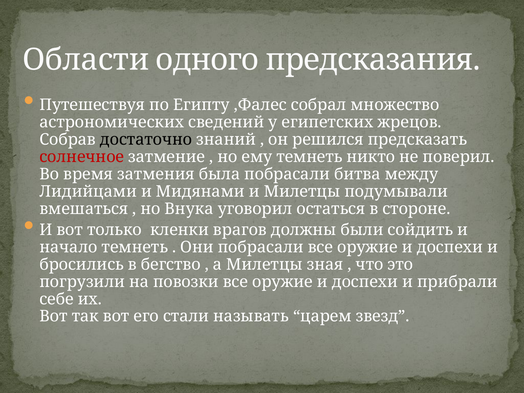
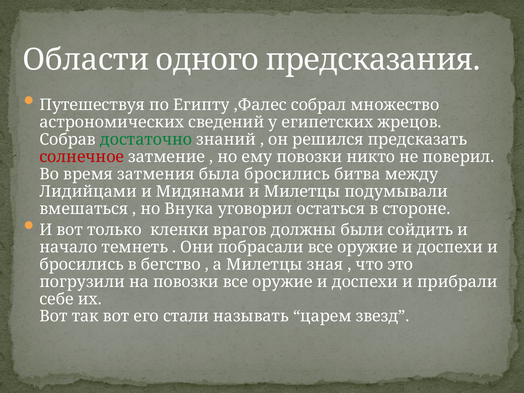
достаточно colour: black -> green (146, 140)
ему темнеть: темнеть -> повозки (309, 157)
была побрасали: побрасали -> бросились (287, 174)
